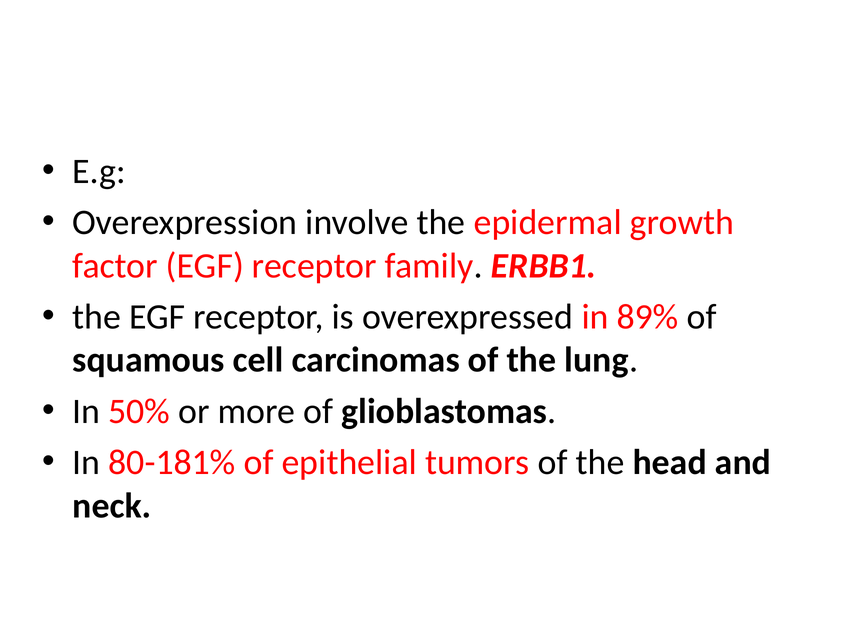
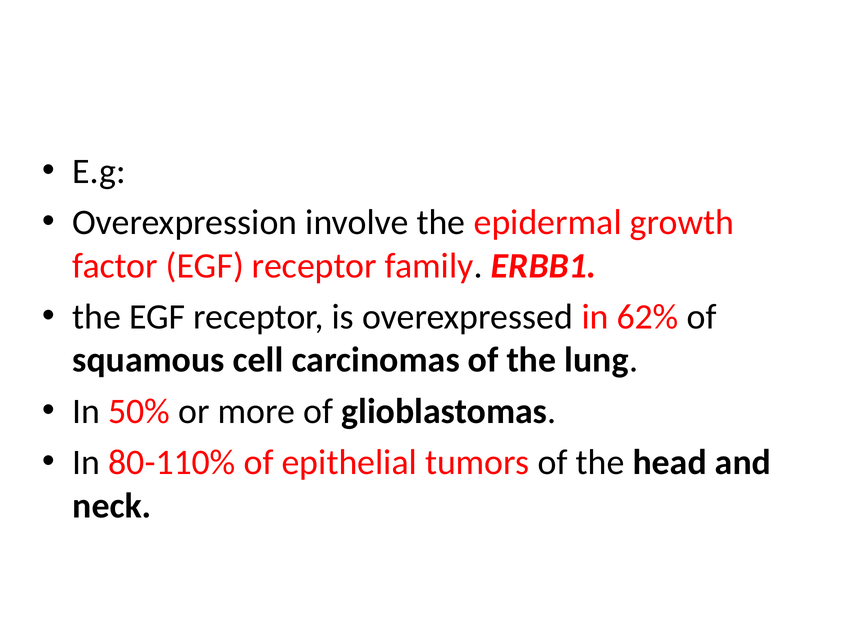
89%: 89% -> 62% (648, 317)
80-181%: 80-181% -> 80-110% (172, 462)
